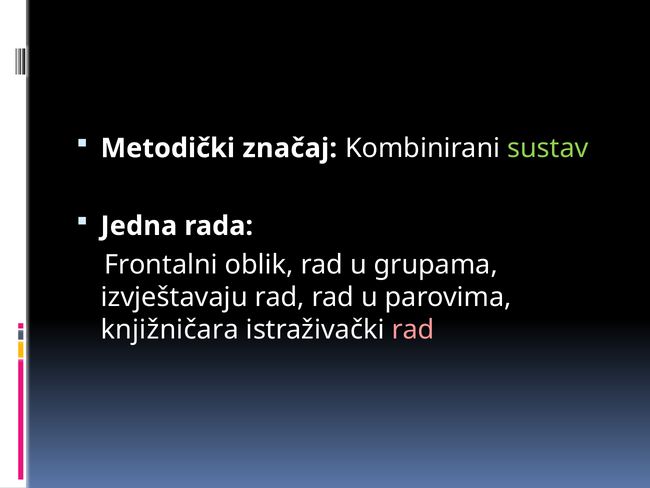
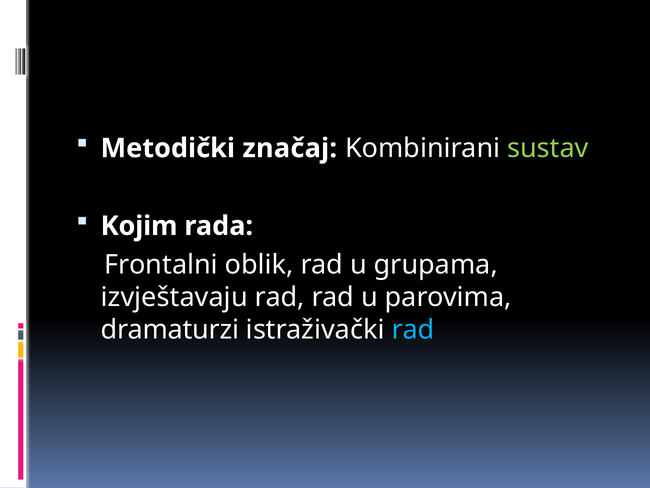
Jedna: Jedna -> Kojim (139, 226)
knjižničara: knjižničara -> dramaturzi (170, 330)
rad colour: pink -> light blue (413, 330)
